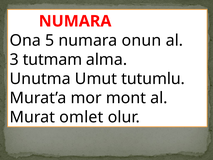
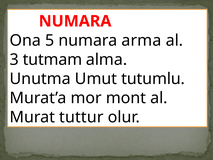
onun: onun -> arma (141, 40)
omlet: omlet -> tuttur (81, 117)
